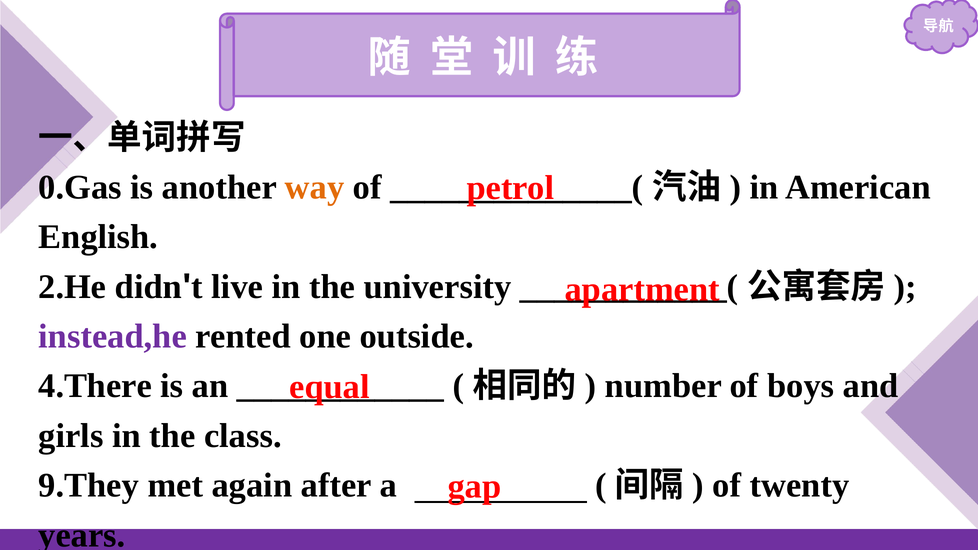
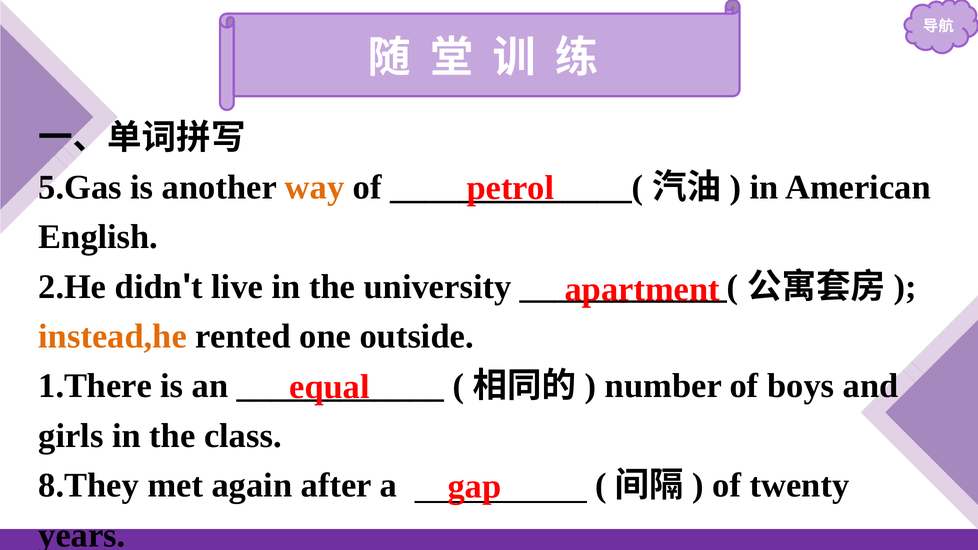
0.Gas: 0.Gas -> 5.Gas (80, 187)
instead,he colour: purple -> orange (113, 336)
4.There: 4.There -> 1.There (95, 386)
9.They: 9.They -> 8.They (89, 485)
